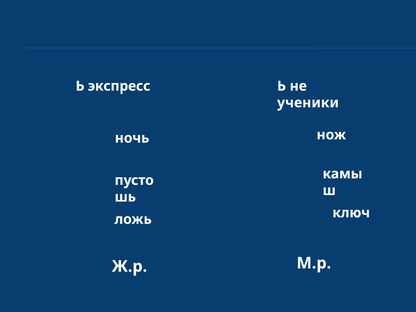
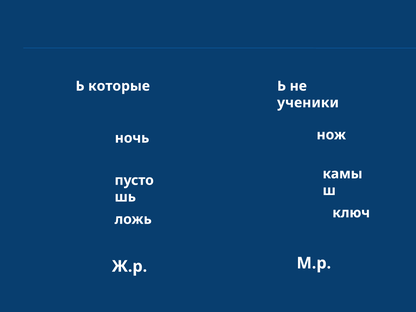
экспресс: экспресс -> которые (119, 86)
